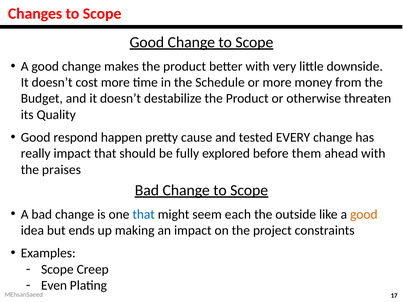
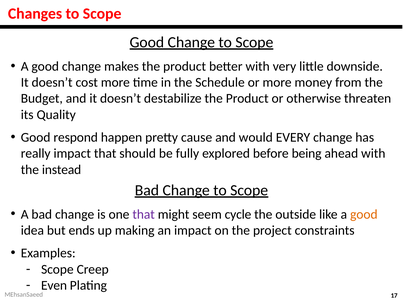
tested: tested -> would (256, 138)
them: them -> being (307, 154)
praises: praises -> instead (62, 170)
that colour: blue -> purple (144, 214)
each: each -> cycle (238, 214)
